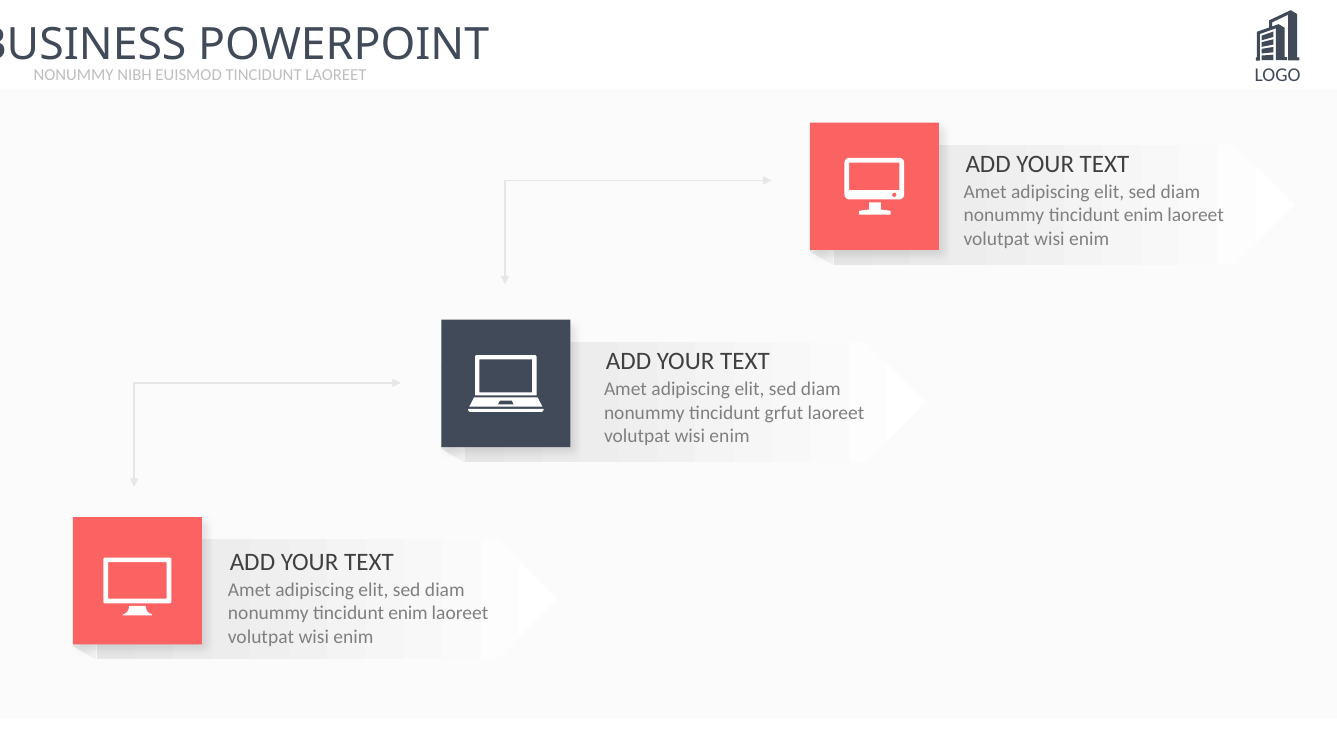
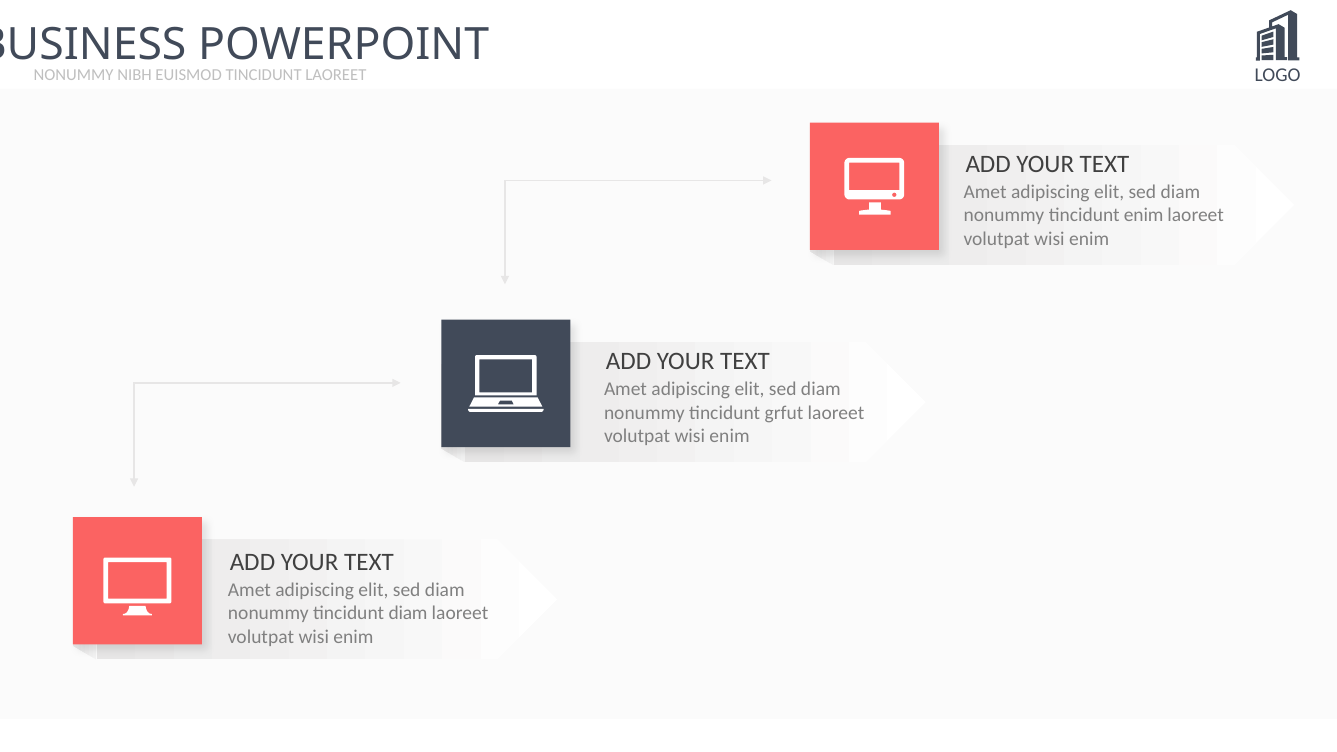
enim: enim -> diam (408, 613)
